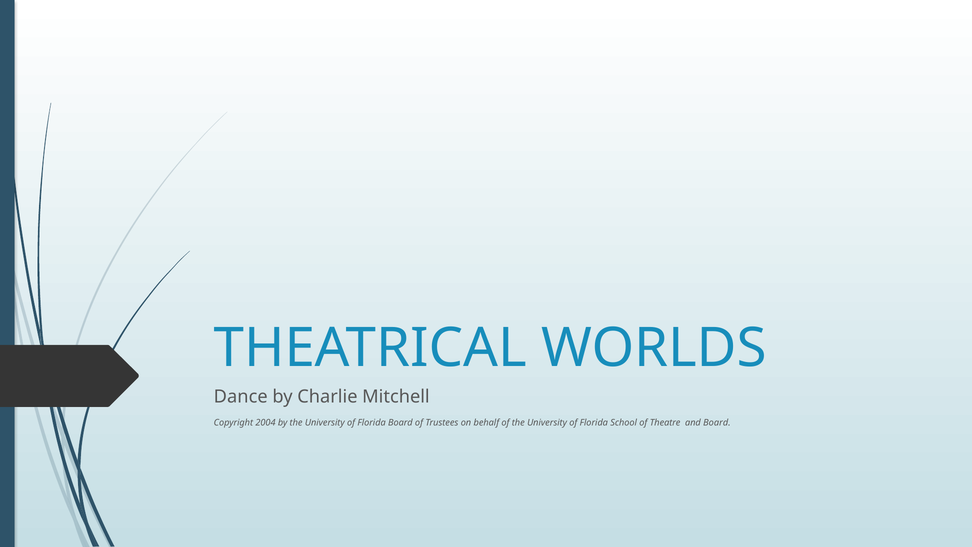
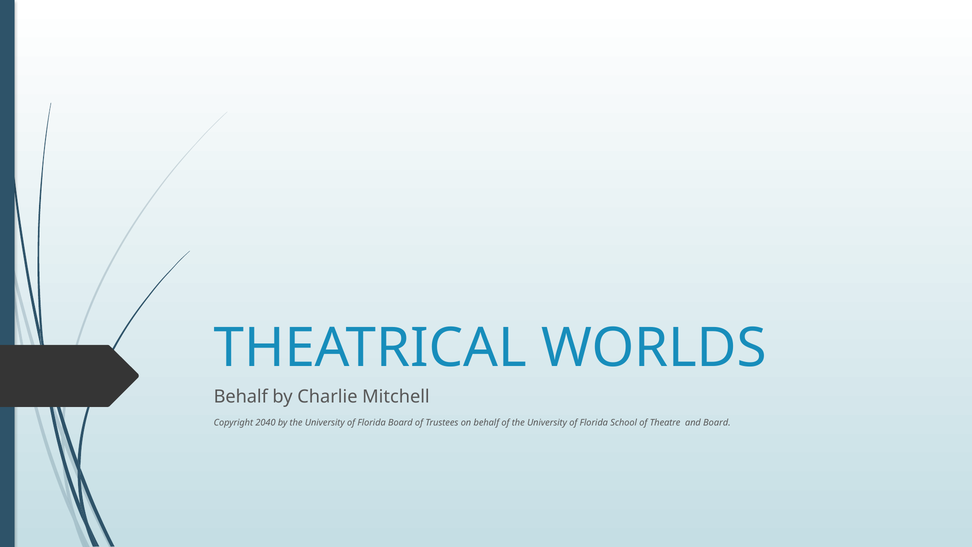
Dance: Dance -> Behalf (241, 397)
2004: 2004 -> 2040 (265, 423)
